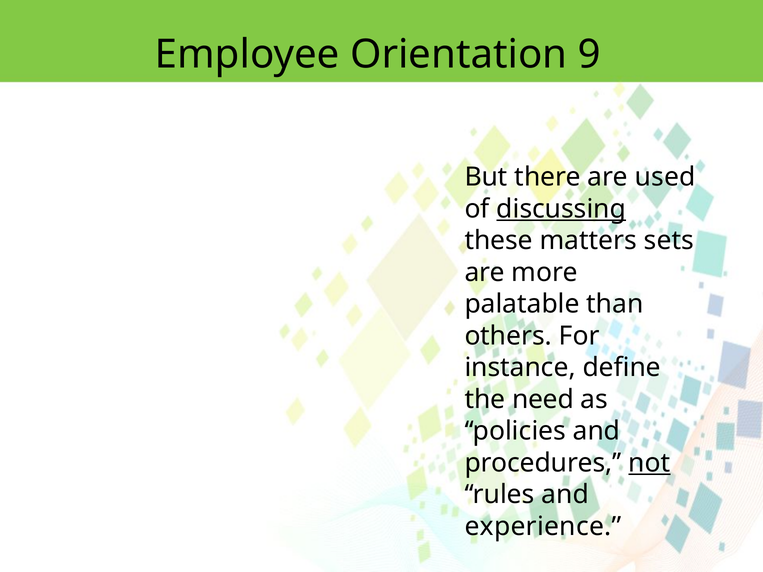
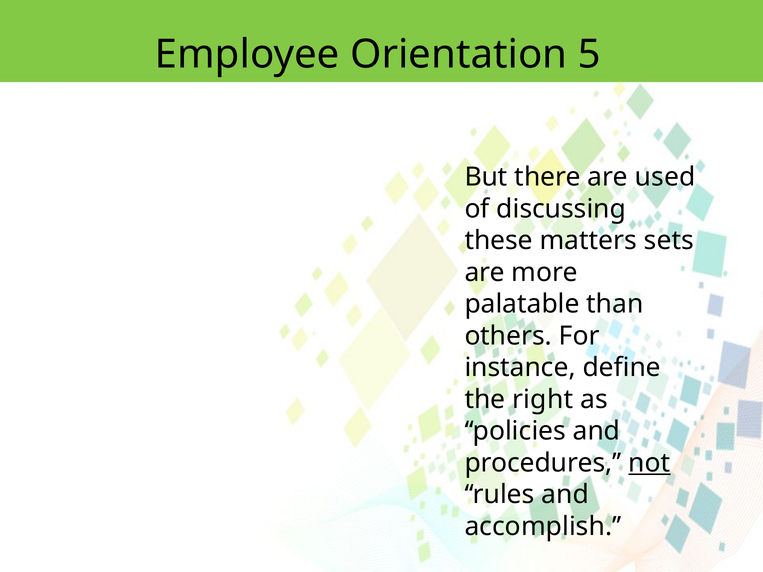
9: 9 -> 5 (589, 54)
discussing underline: present -> none (561, 209)
need: need -> right (543, 400)
experience: experience -> accomplish (543, 527)
